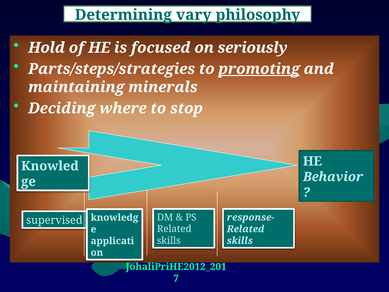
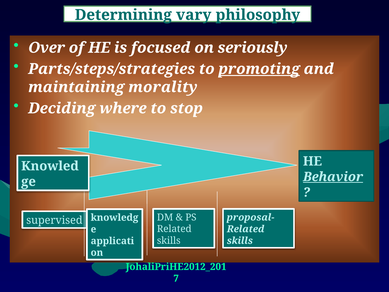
Hold: Hold -> Over (47, 48)
minerals: minerals -> morality (163, 87)
Behavior underline: none -> present (333, 177)
response-: response- -> proposal- (251, 217)
